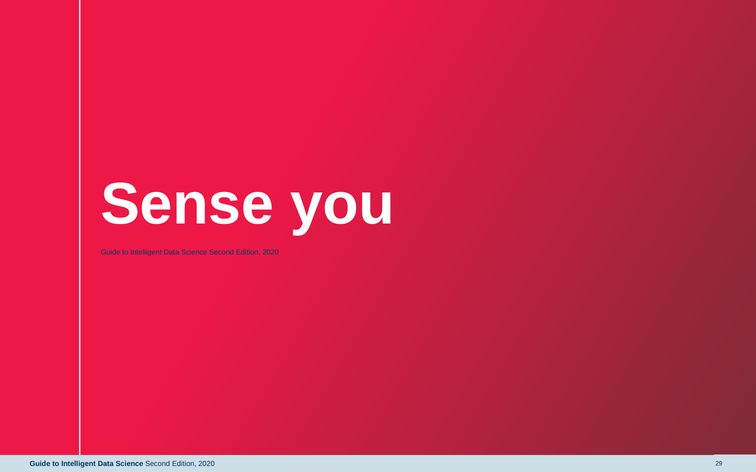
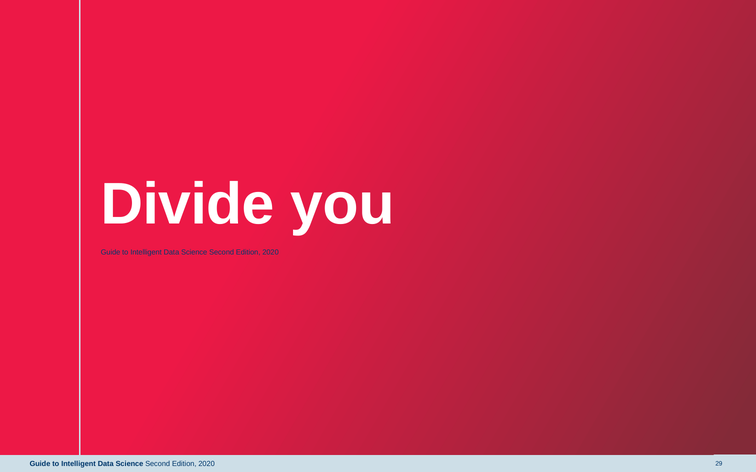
Sense: Sense -> Divide (188, 205)
